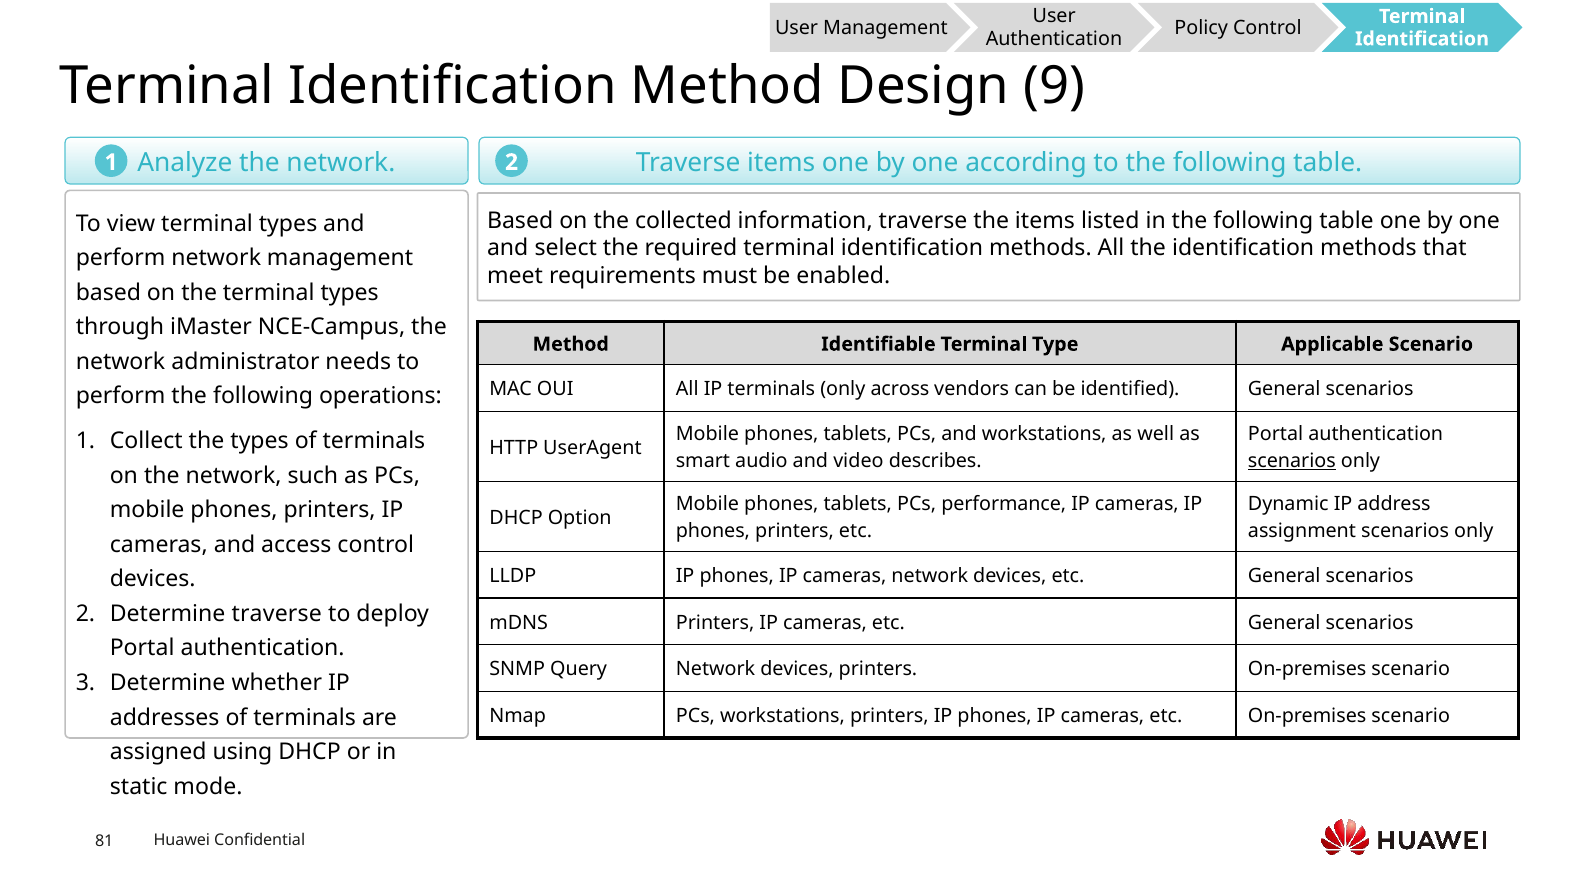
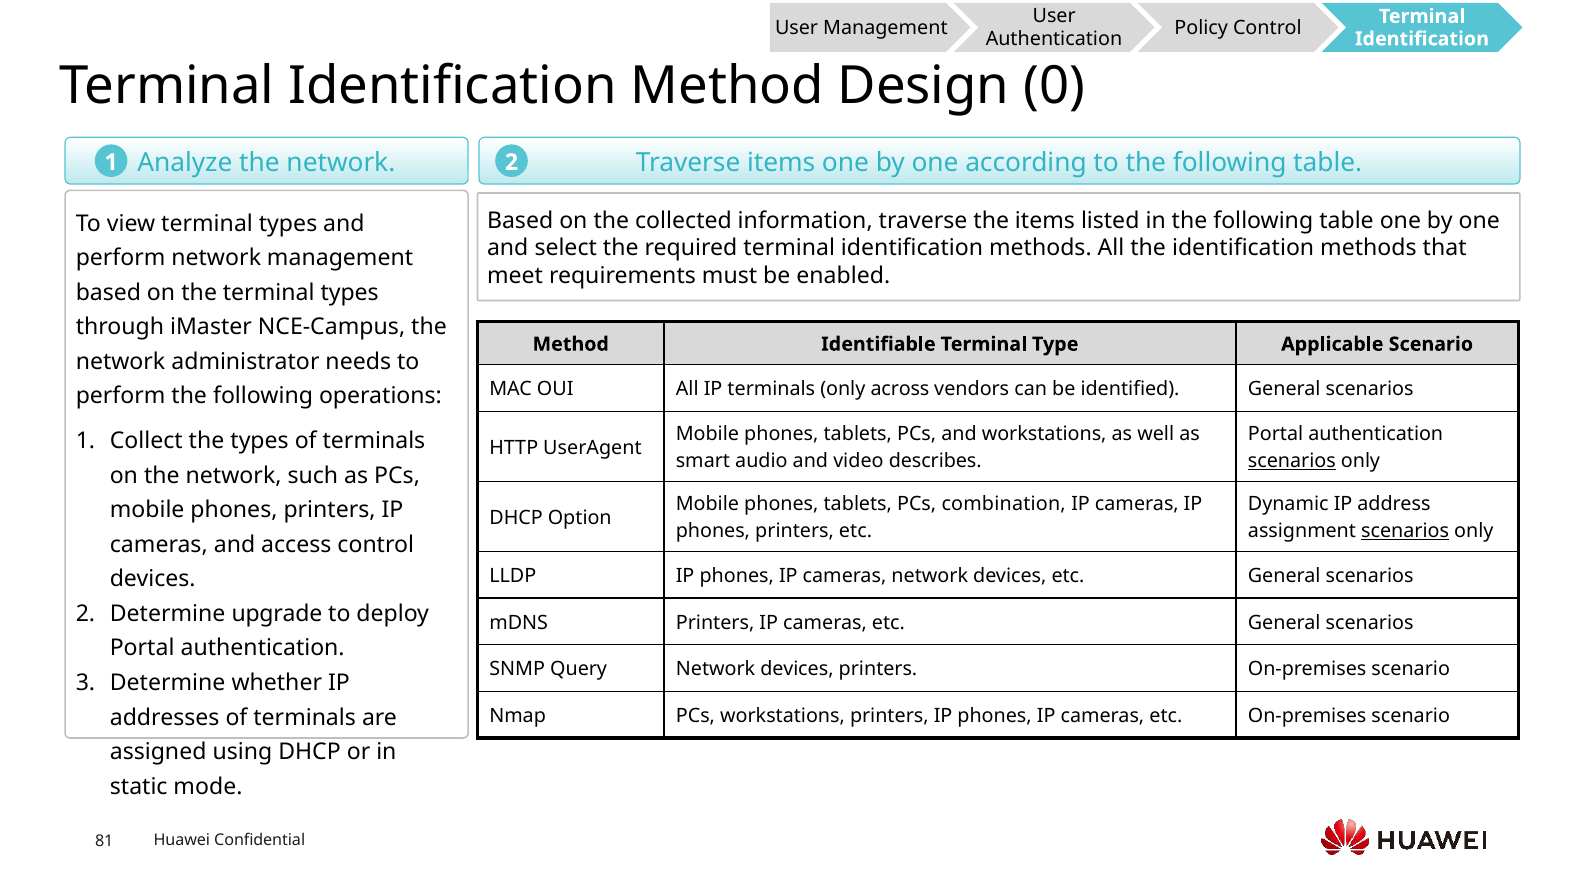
9: 9 -> 0 (1054, 86)
performance: performance -> combination (1004, 504)
scenarios underline: none -> present (1405, 531)
Determine traverse: traverse -> upgrade (277, 614)
